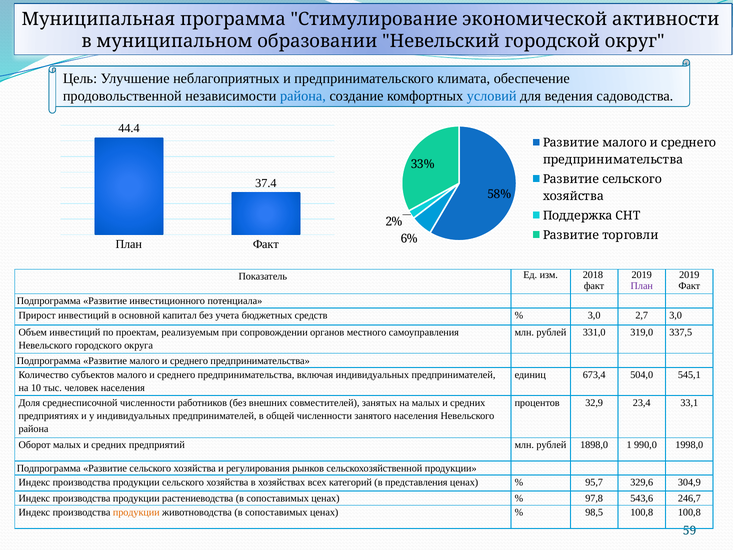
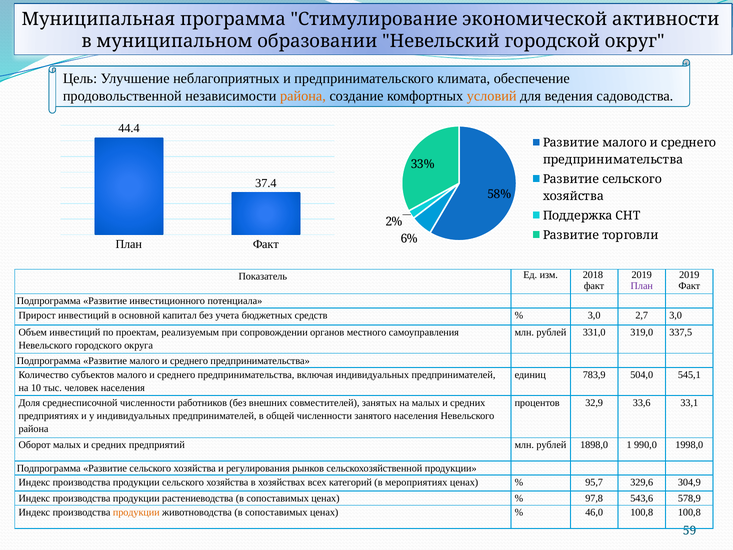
района colour: blue -> orange (303, 96)
условий colour: blue -> orange (492, 96)
673,4: 673,4 -> 783,9 (594, 375)
23,4: 23,4 -> 33,6 (642, 403)
представления: представления -> мероприятиях (416, 482)
246,7: 246,7 -> 578,9 (689, 498)
98,5: 98,5 -> 46,0 (594, 512)
